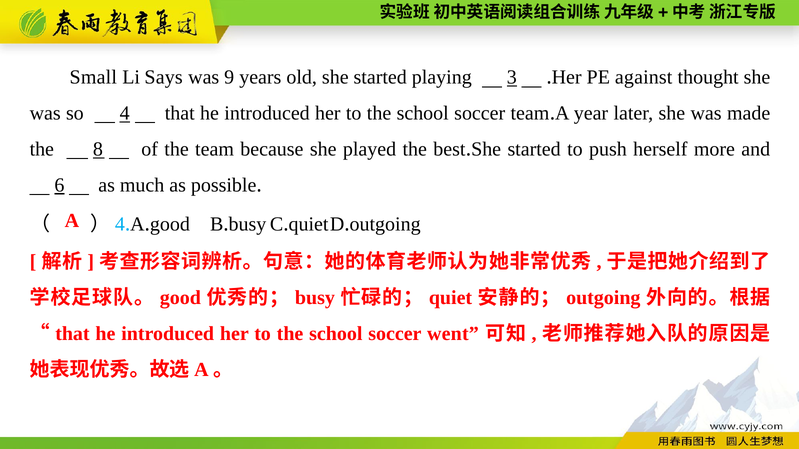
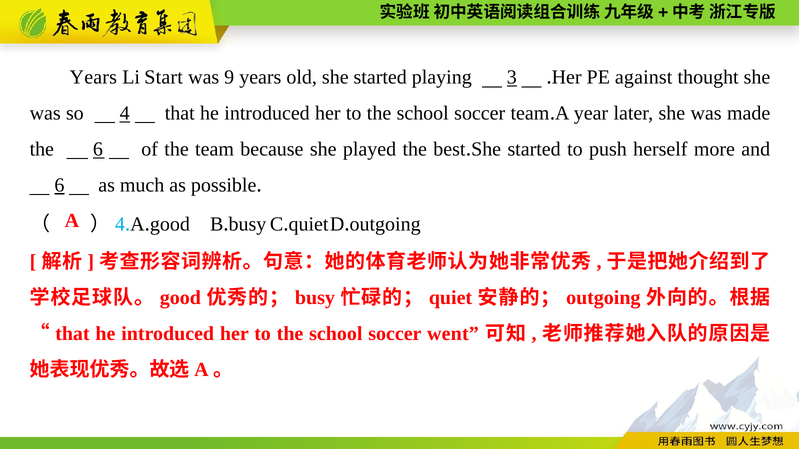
Small: Small -> Years (93, 77)
Says: Says -> Start (164, 77)
the 8: 8 -> 6 (98, 149)
